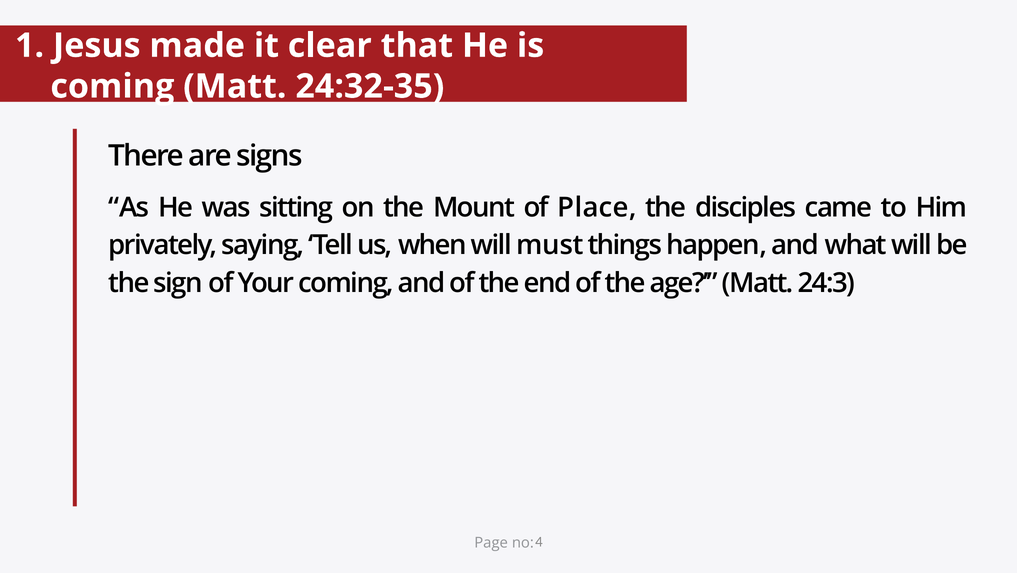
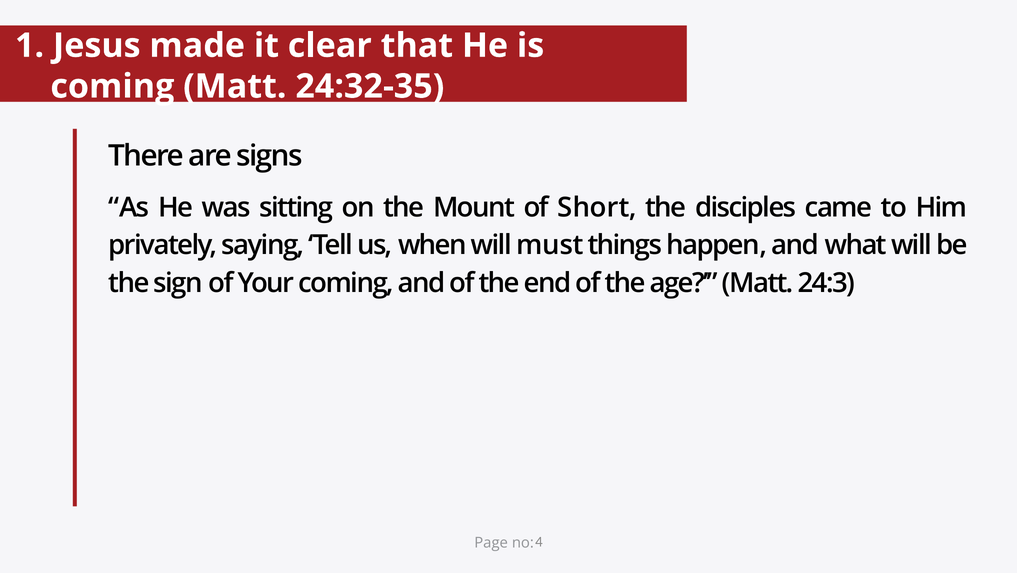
Place: Place -> Short (597, 208)
